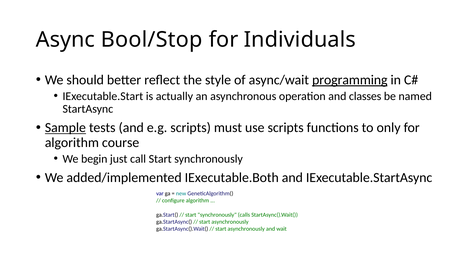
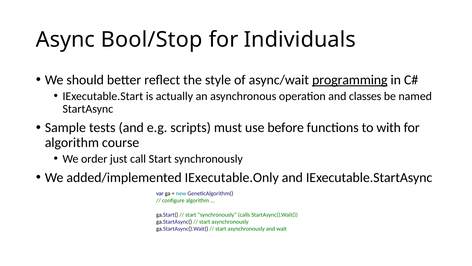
Sample underline: present -> none (65, 127)
use scripts: scripts -> before (286, 127)
only: only -> with (389, 127)
begin: begin -> order (94, 159)
IExecutable.Both: IExecutable.Both -> IExecutable.Only (232, 177)
